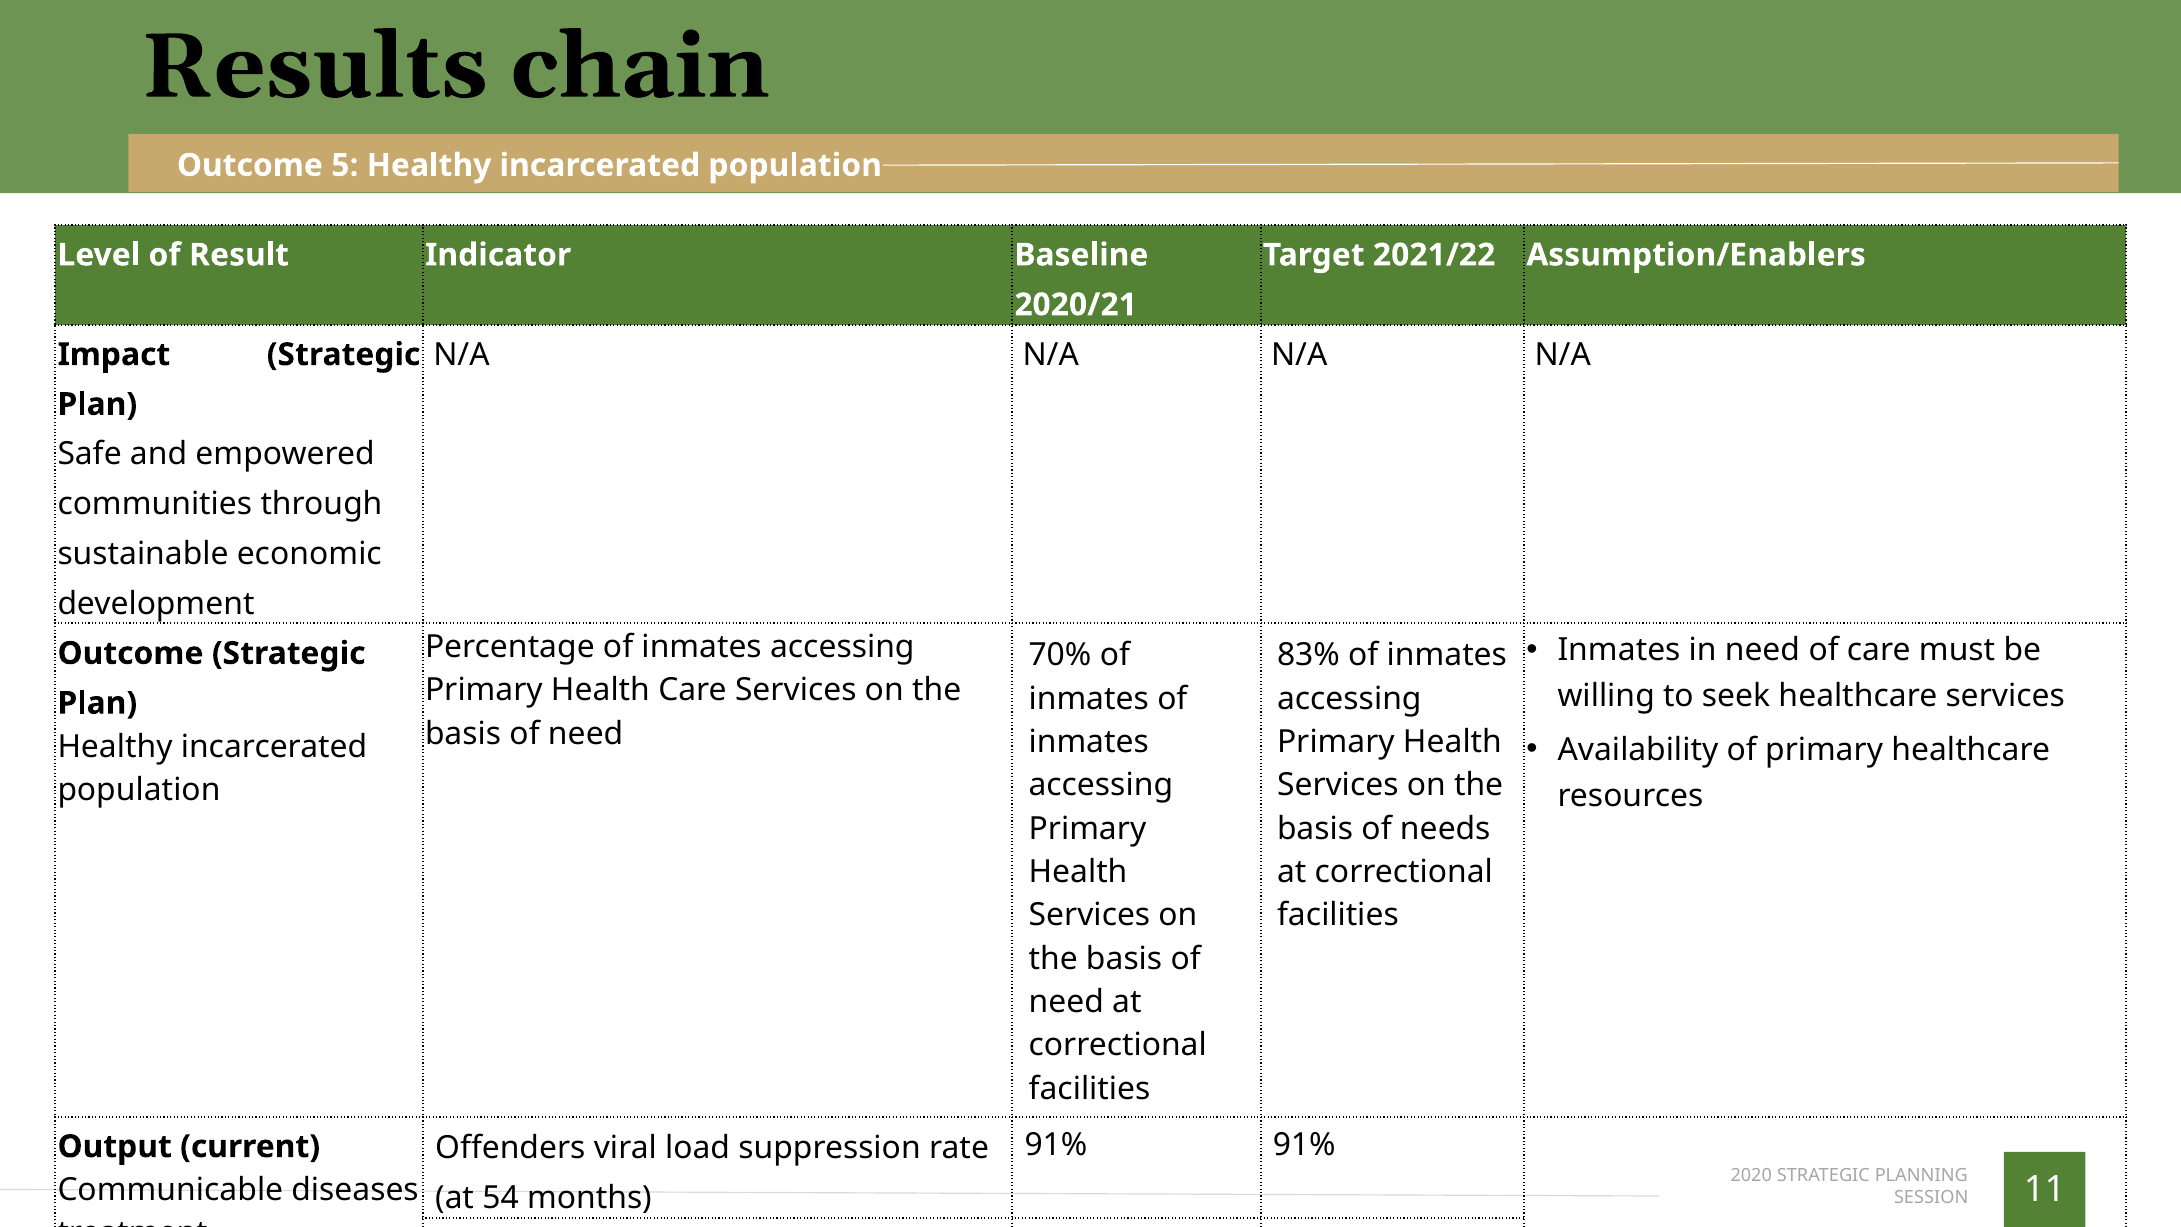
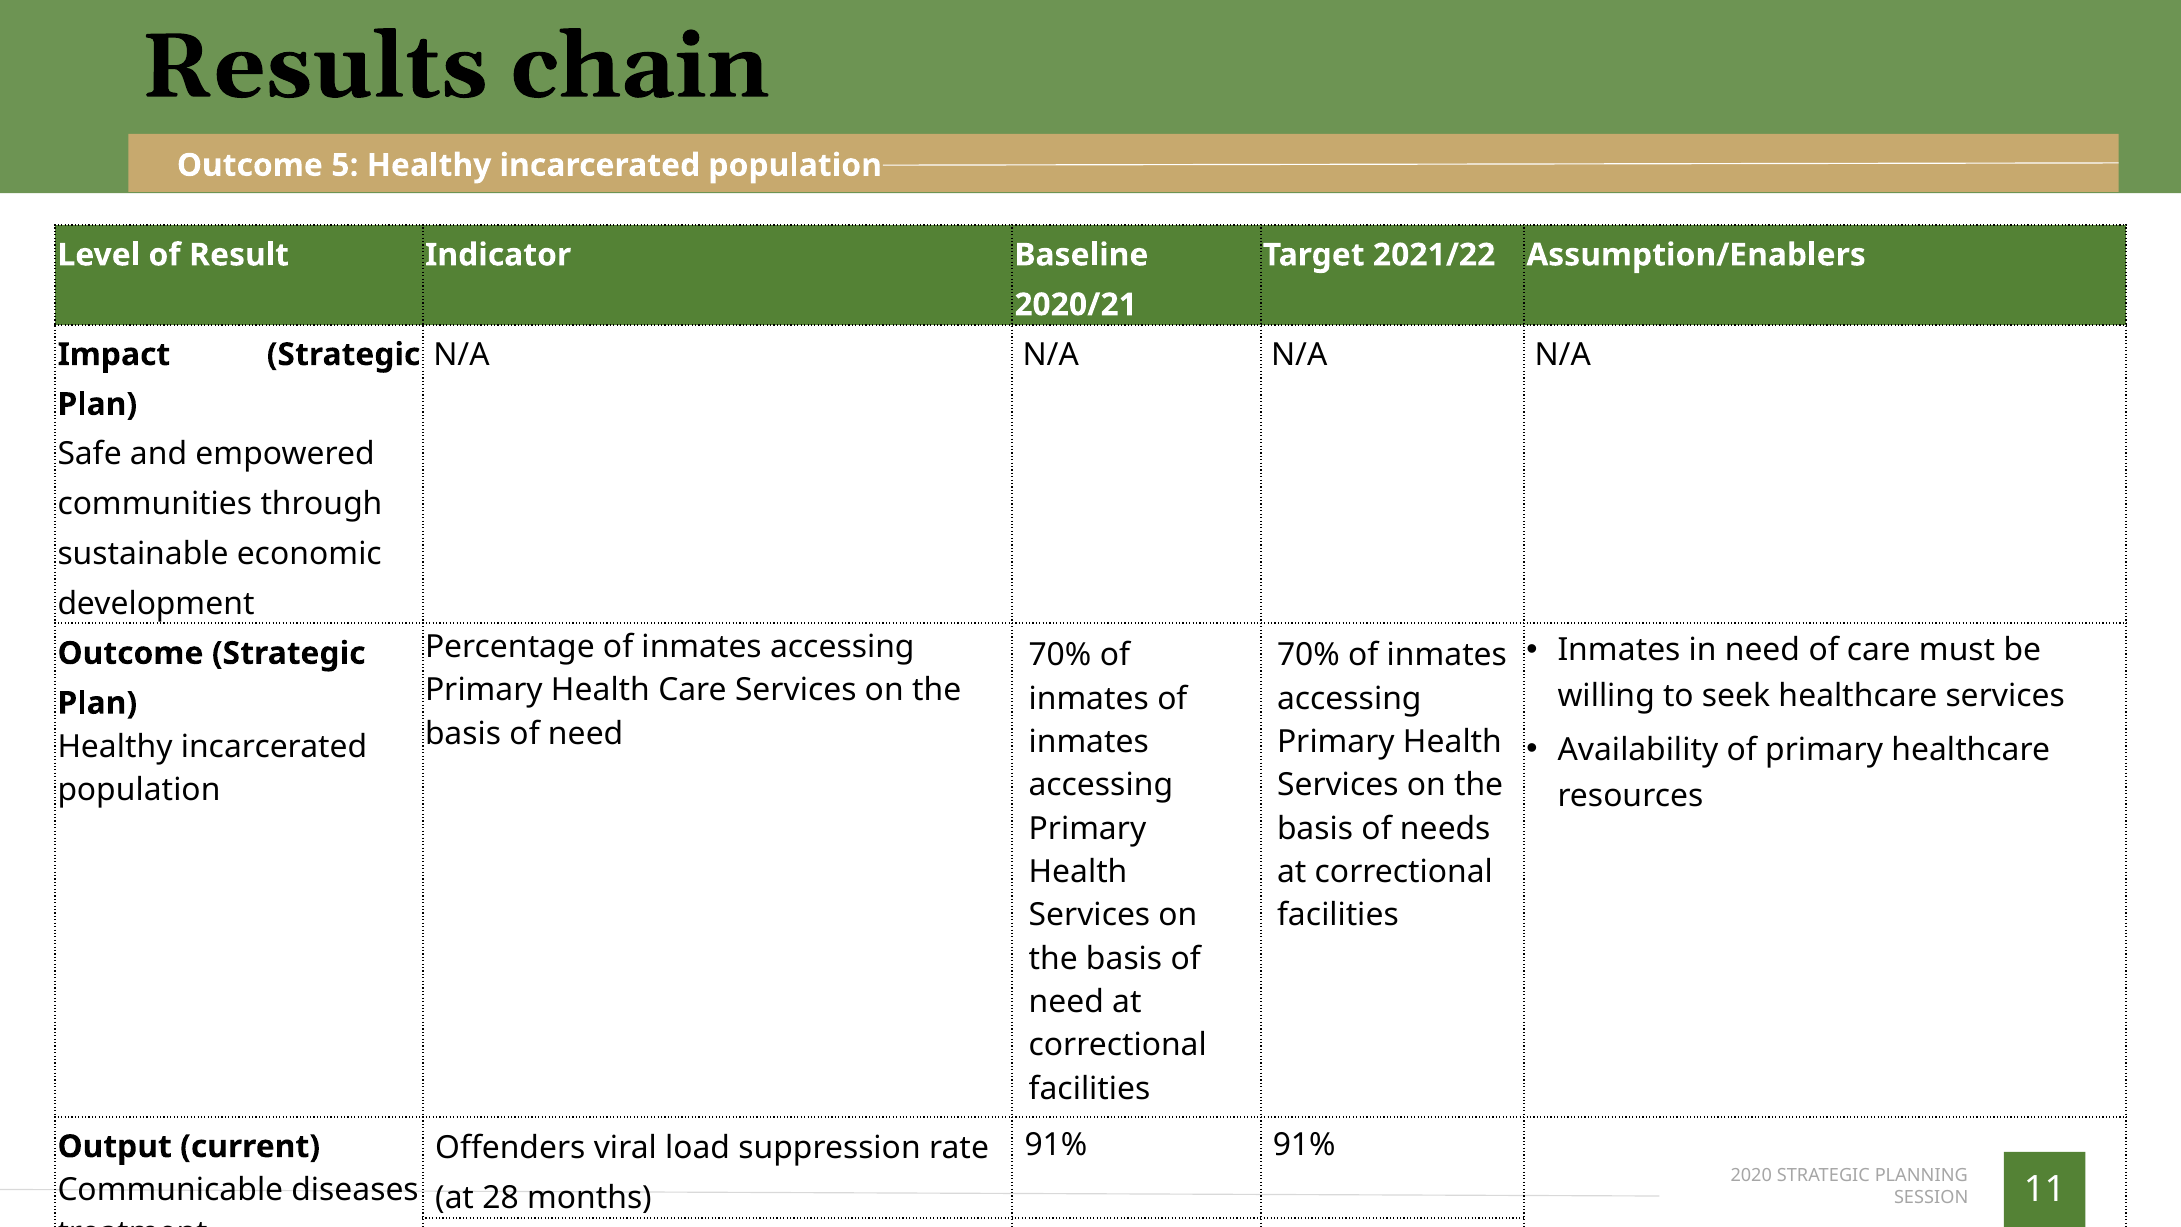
83%: 83% -> 70% (1308, 655)
54: 54 -> 28 (501, 1198)
